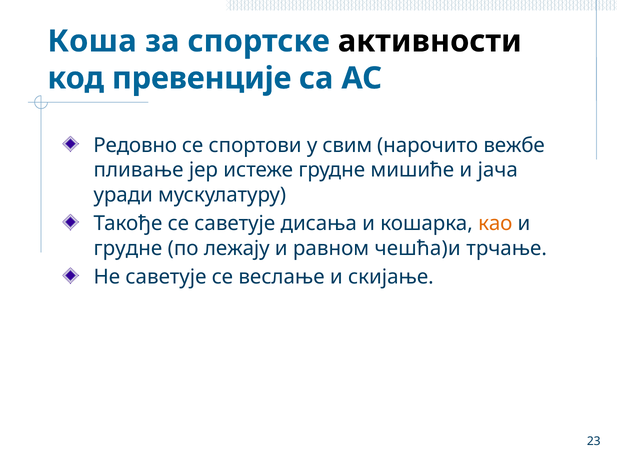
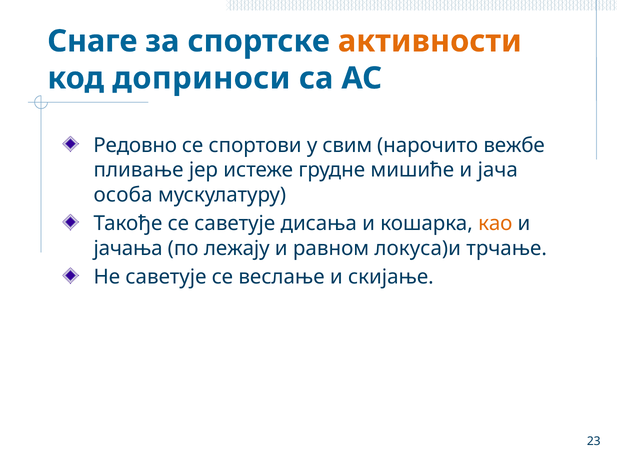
Коша: Коша -> Снаге (92, 41)
активности colour: black -> orange (430, 41)
превенције: превенције -> доприноси (201, 78)
уради: уради -> особа (123, 195)
грудне: грудне -> јачања (128, 248)
чешћа)и: чешћа)и -> локуса)и (418, 248)
